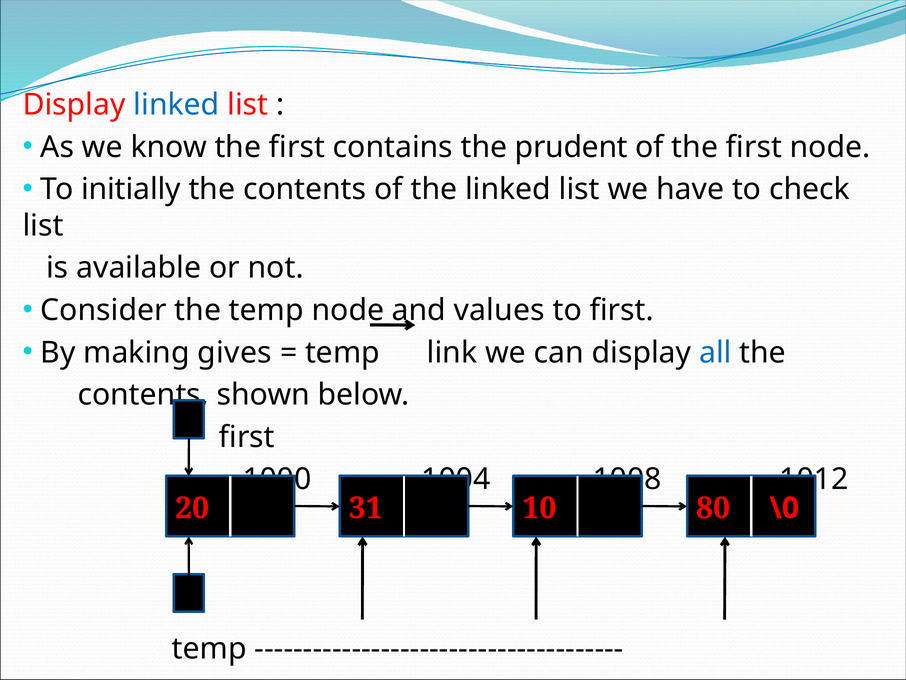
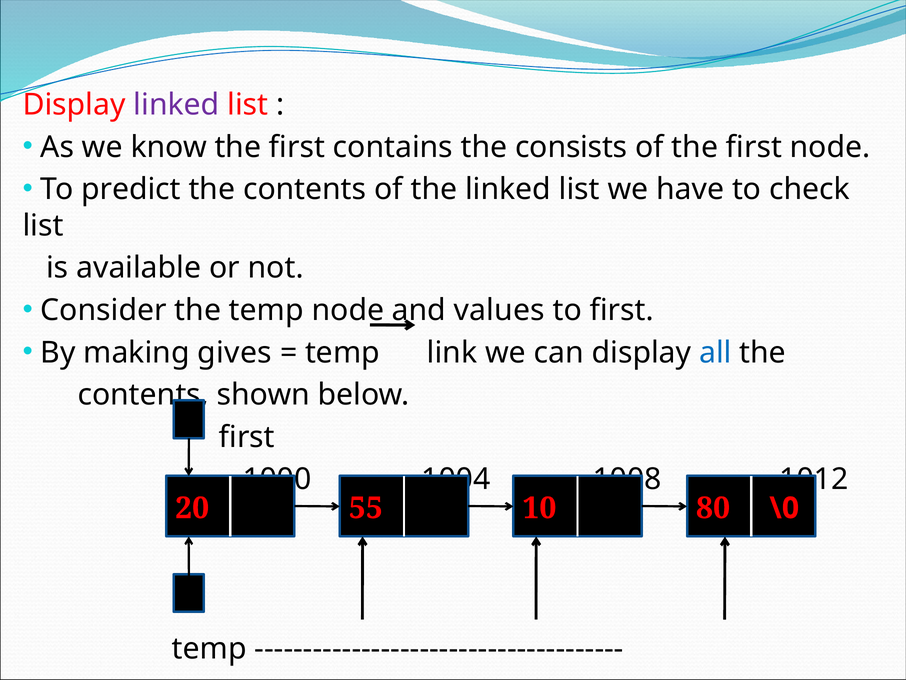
linked colour: blue -> purple (176, 105)
prudent: prudent -> consists (571, 147)
initially: initially -> predict (131, 189)
31: 31 -> 55 (366, 508)
